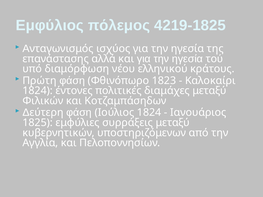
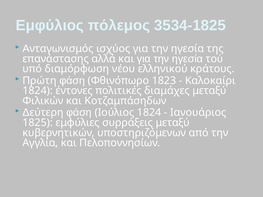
4219-1825: 4219-1825 -> 3534-1825 (190, 25)
